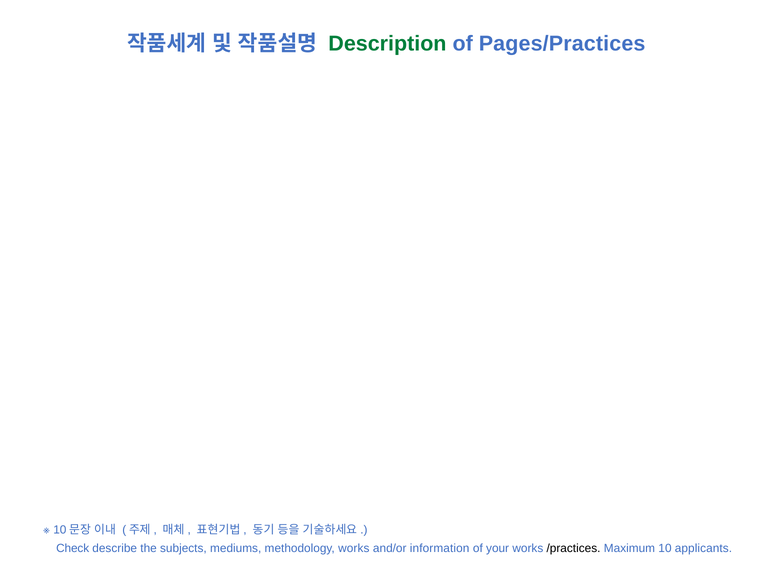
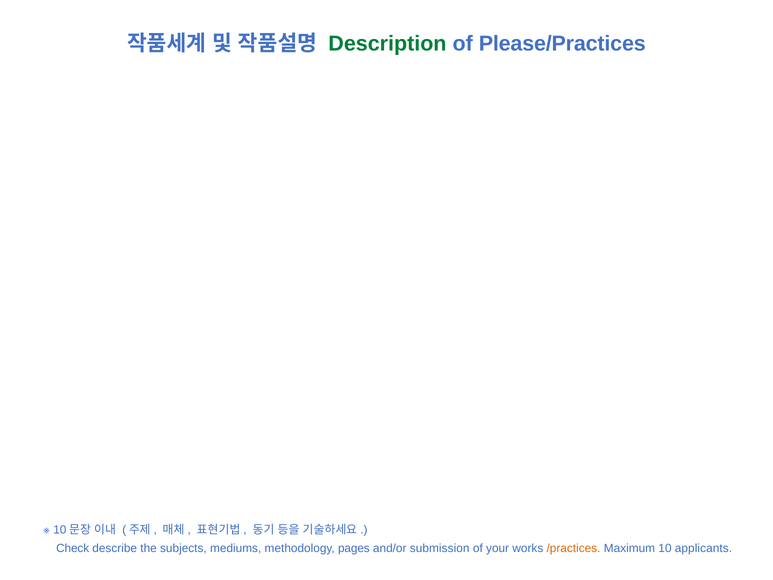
Pages/Practices: Pages/Practices -> Please/Practices (562, 44)
methodology works: works -> pages (354, 548)
information: information -> submission (440, 548)
/practices colour: black -> orange (574, 548)
